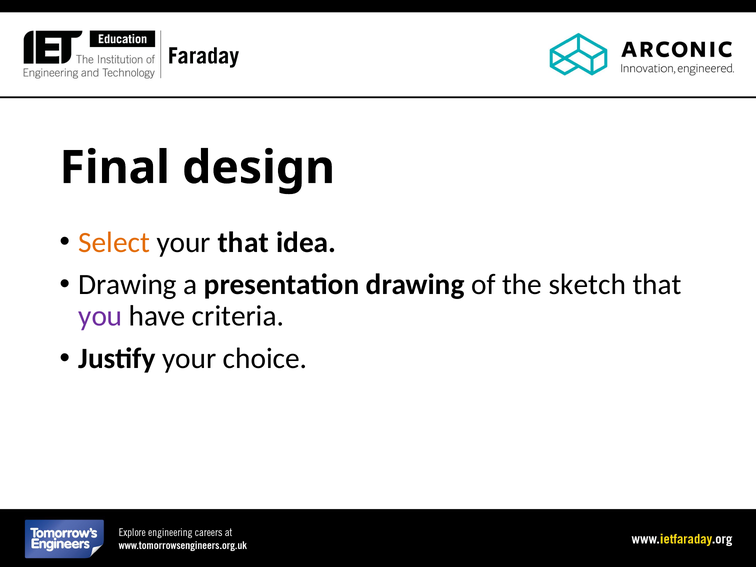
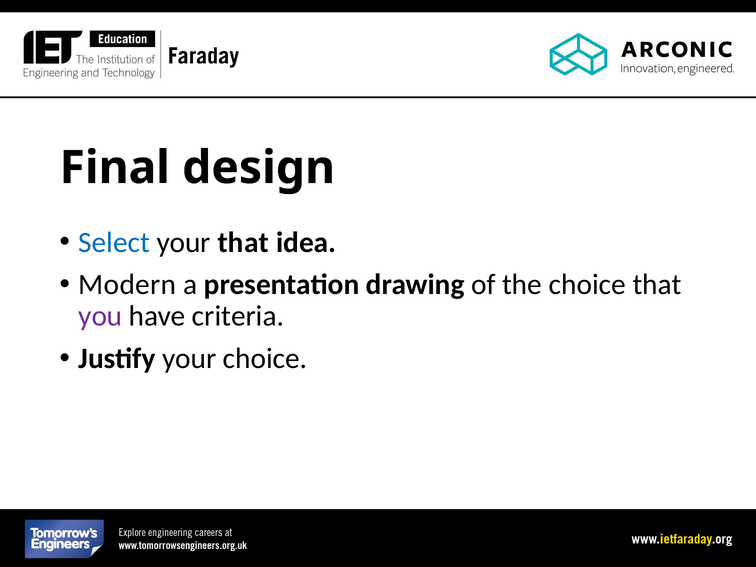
Select colour: orange -> blue (114, 242)
Drawing: Drawing -> Modern (127, 285)
the sketch: sketch -> choice (587, 285)
